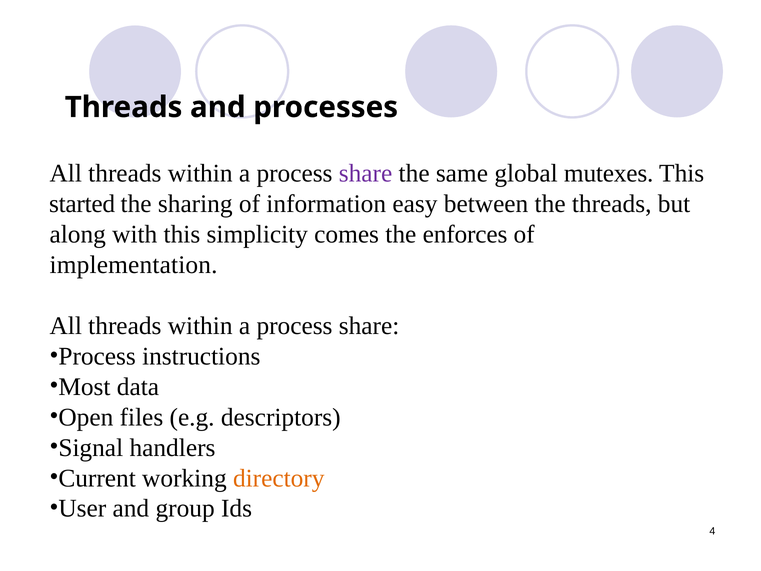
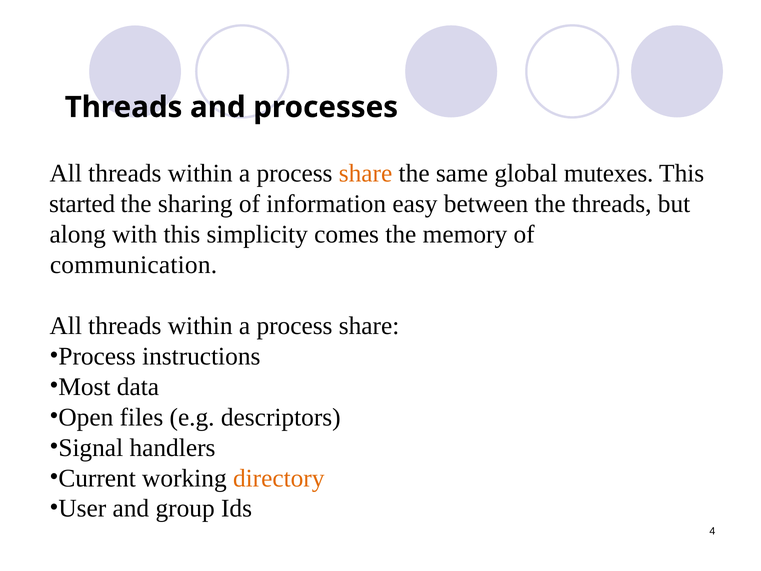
share colour: purple -> orange (366, 174)
enforces: enforces -> memory (465, 234)
implementation: implementation -> communication (134, 265)
